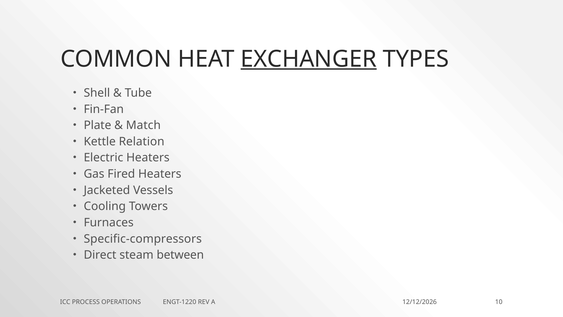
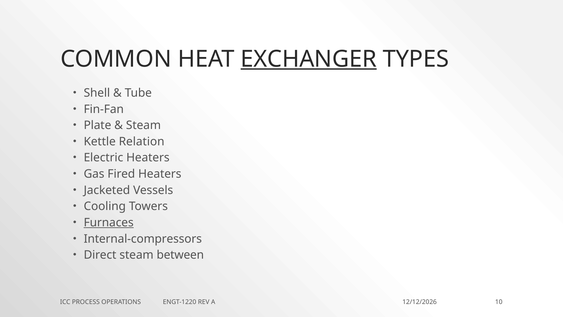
Match: Match -> Steam (143, 125)
Furnaces underline: none -> present (109, 222)
Specific-compressors: Specific-compressors -> Internal-compressors (143, 239)
